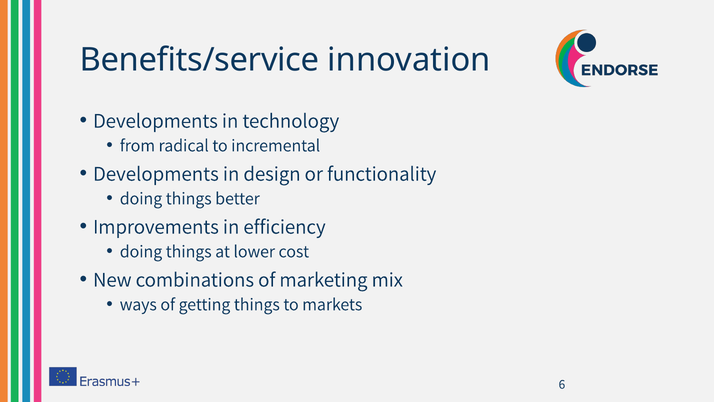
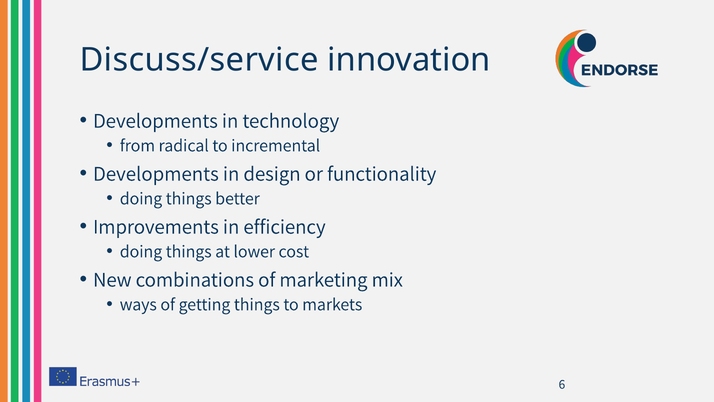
Benefits/service: Benefits/service -> Discuss/service (199, 60)
